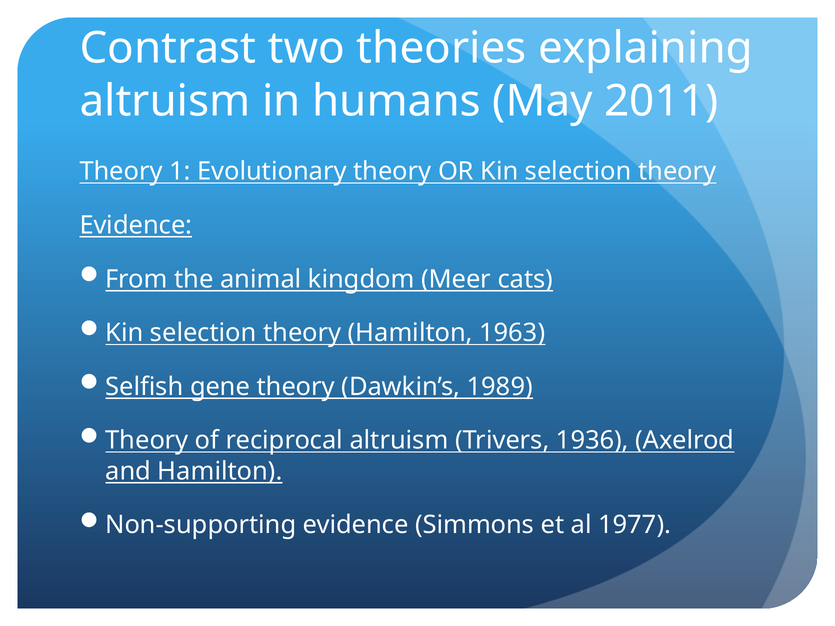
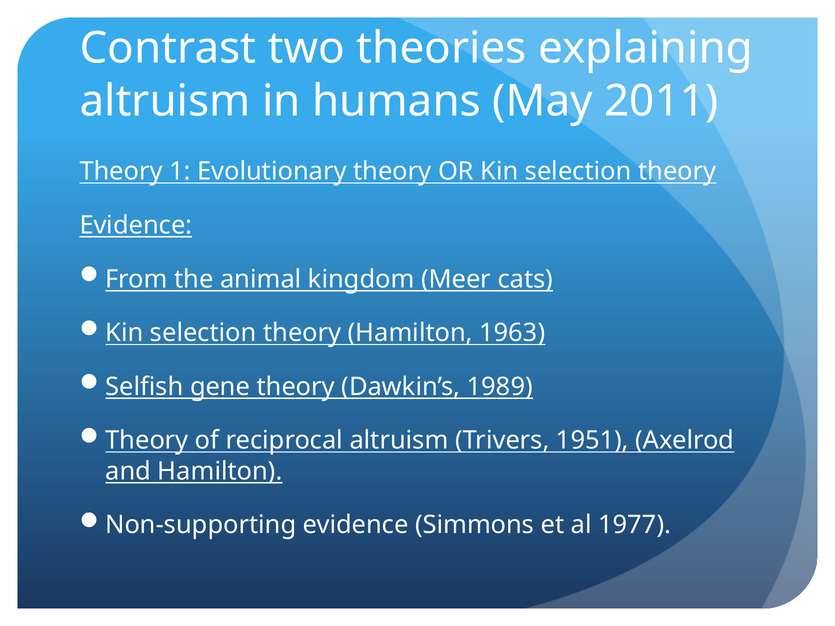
1936: 1936 -> 1951 (592, 441)
